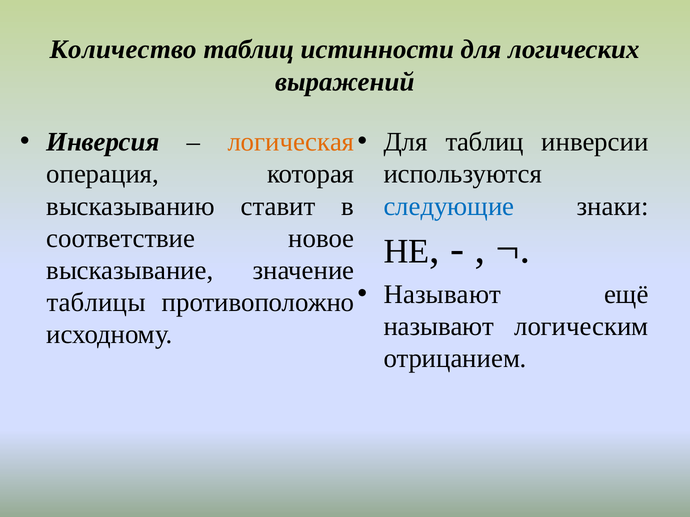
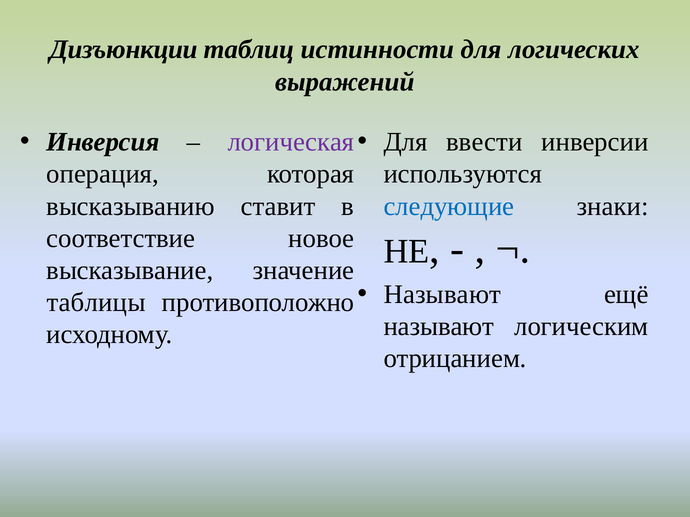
Количество: Количество -> Дизъюнкции (124, 50)
логическая colour: orange -> purple (291, 142)
Для таблиц: таблиц -> ввести (484, 142)
